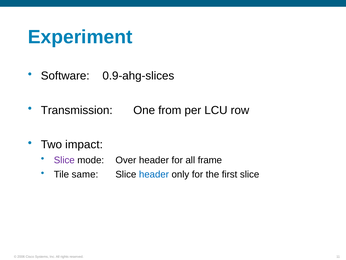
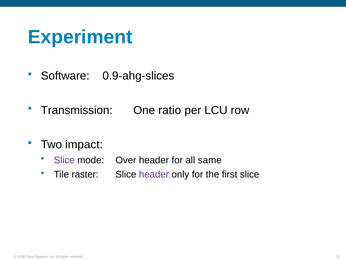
from: from -> ratio (170, 110)
frame: frame -> same (210, 160)
same: same -> raster (85, 174)
header colour: blue -> purple (154, 174)
